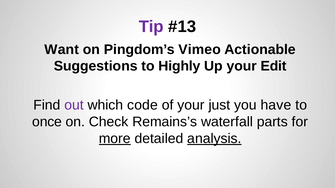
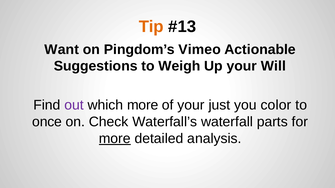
Tip colour: purple -> orange (151, 27)
Highly: Highly -> Weigh (179, 66)
Edit: Edit -> Will (273, 66)
which code: code -> more (143, 105)
have: have -> color (276, 105)
Remains’s: Remains’s -> Waterfall’s (165, 122)
analysis underline: present -> none (214, 139)
